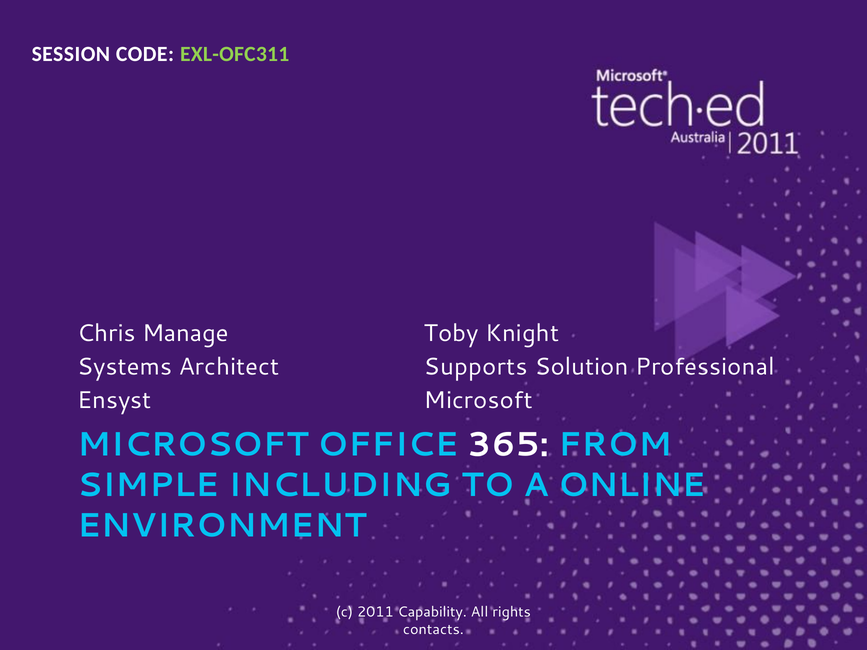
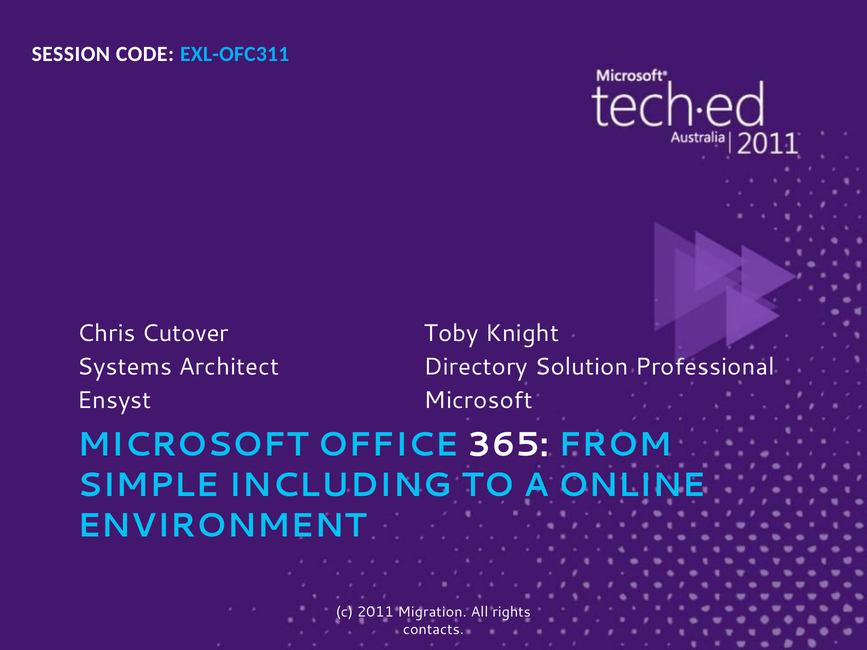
EXL-OFC311 colour: light green -> light blue (235, 54)
Manage: Manage -> Cutover (185, 333)
Supports: Supports -> Directory (476, 367)
Capability: Capability -> Migration (432, 612)
